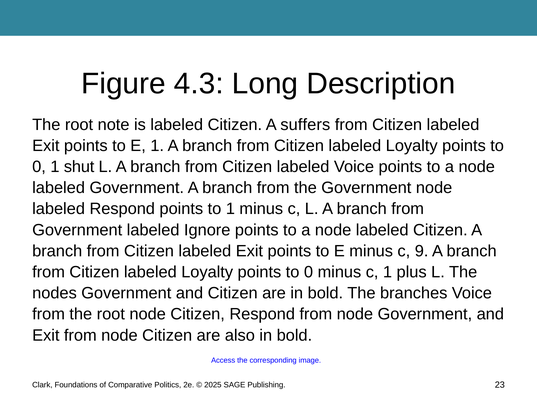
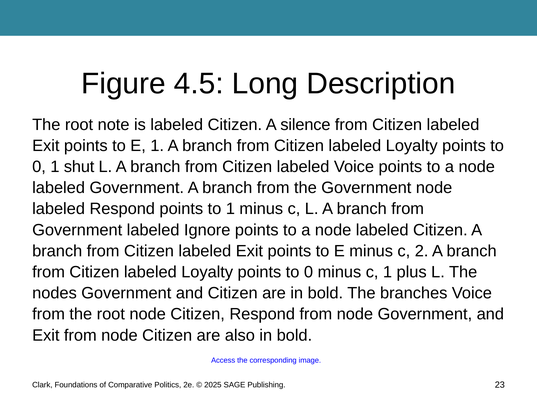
4.3: 4.3 -> 4.5 (199, 83)
suffers: suffers -> silence (305, 125)
9: 9 -> 2 (422, 251)
